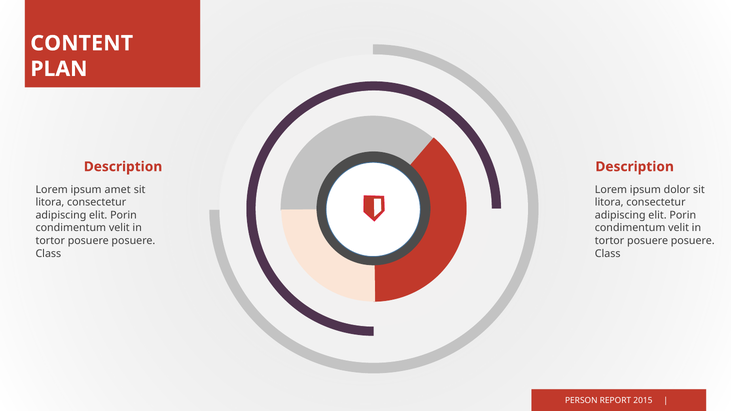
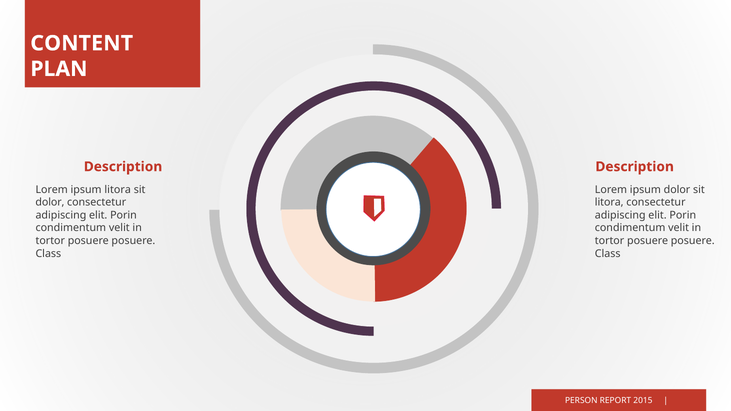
ipsum amet: amet -> litora (118, 190)
litora: litora -> dolor (50, 202)
